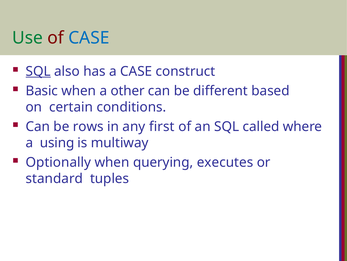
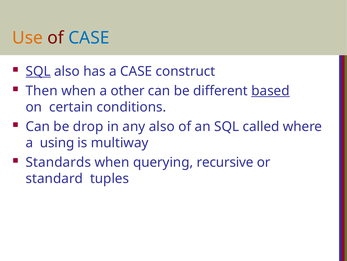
Use colour: green -> orange (28, 38)
Basic: Basic -> Then (42, 91)
based underline: none -> present (271, 91)
rows: rows -> drop (88, 126)
any first: first -> also (162, 126)
Optionally: Optionally -> Standards (58, 162)
executes: executes -> recursive (225, 162)
